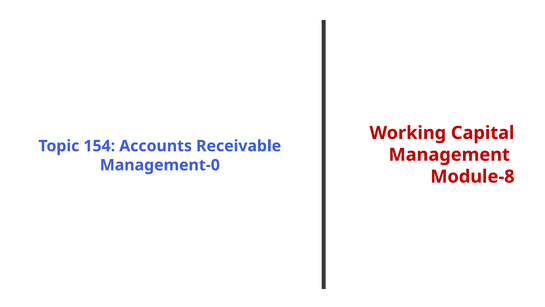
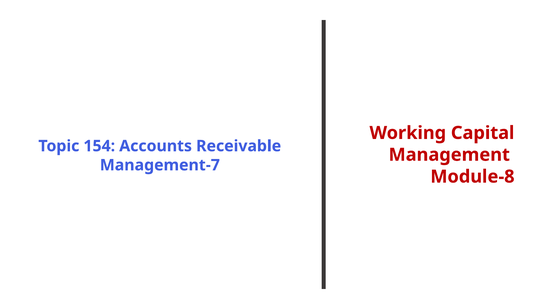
Management-0: Management-0 -> Management-7 (160, 165)
